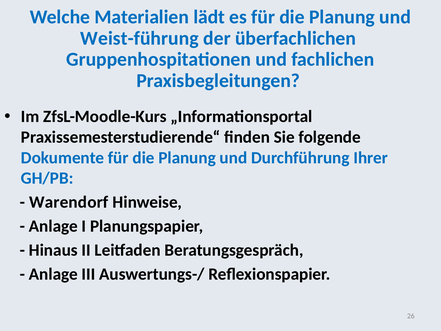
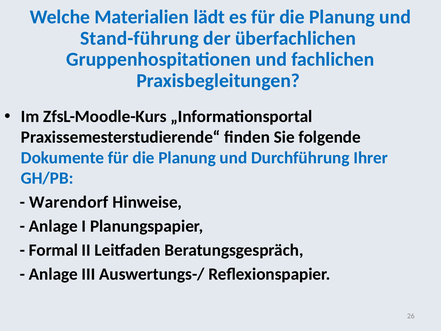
Weist-führung: Weist-führung -> Stand-führung (140, 38)
Hinaus: Hinaus -> Formal (53, 250)
